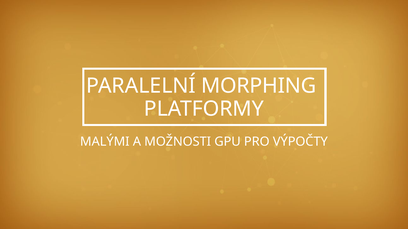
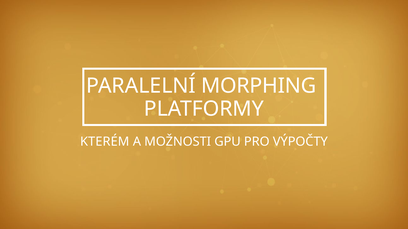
MALÝMI: MALÝMI -> KTERÉM (105, 142)
